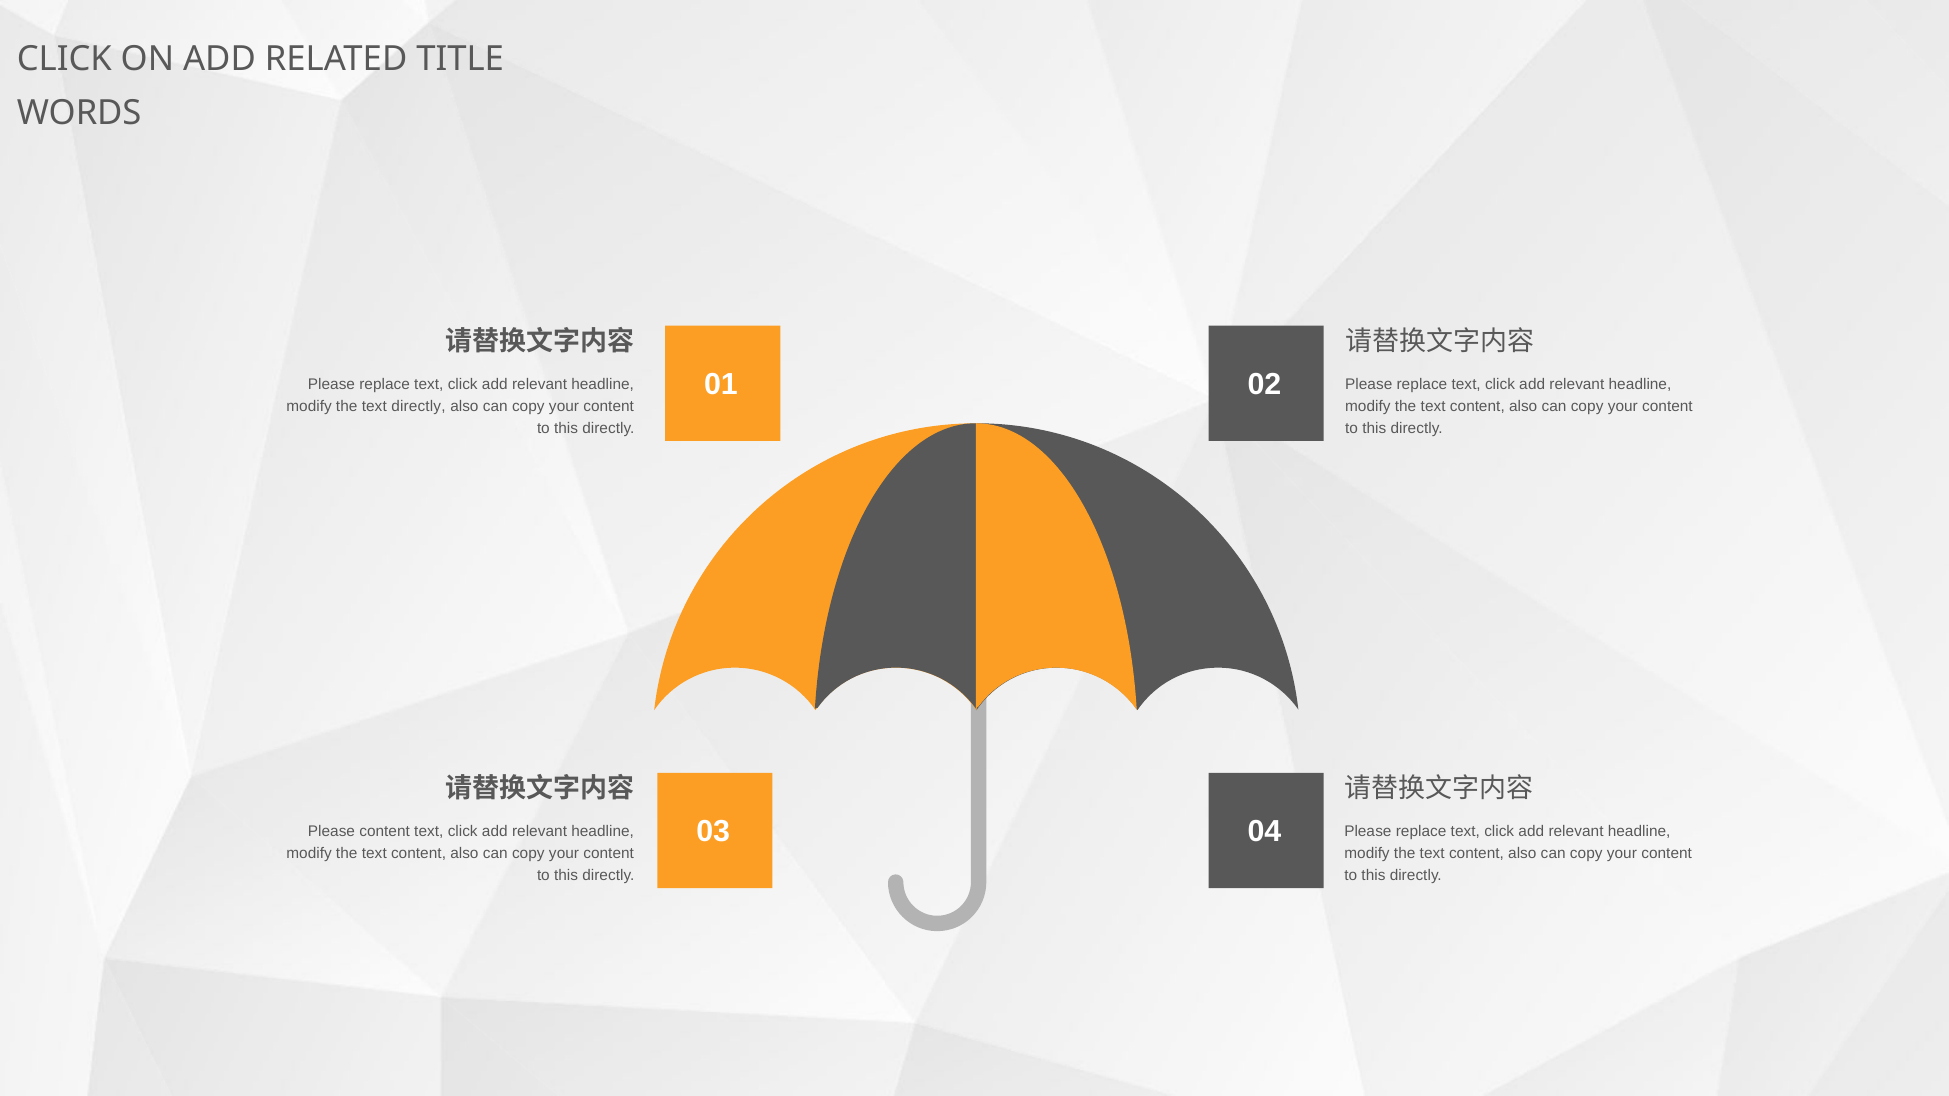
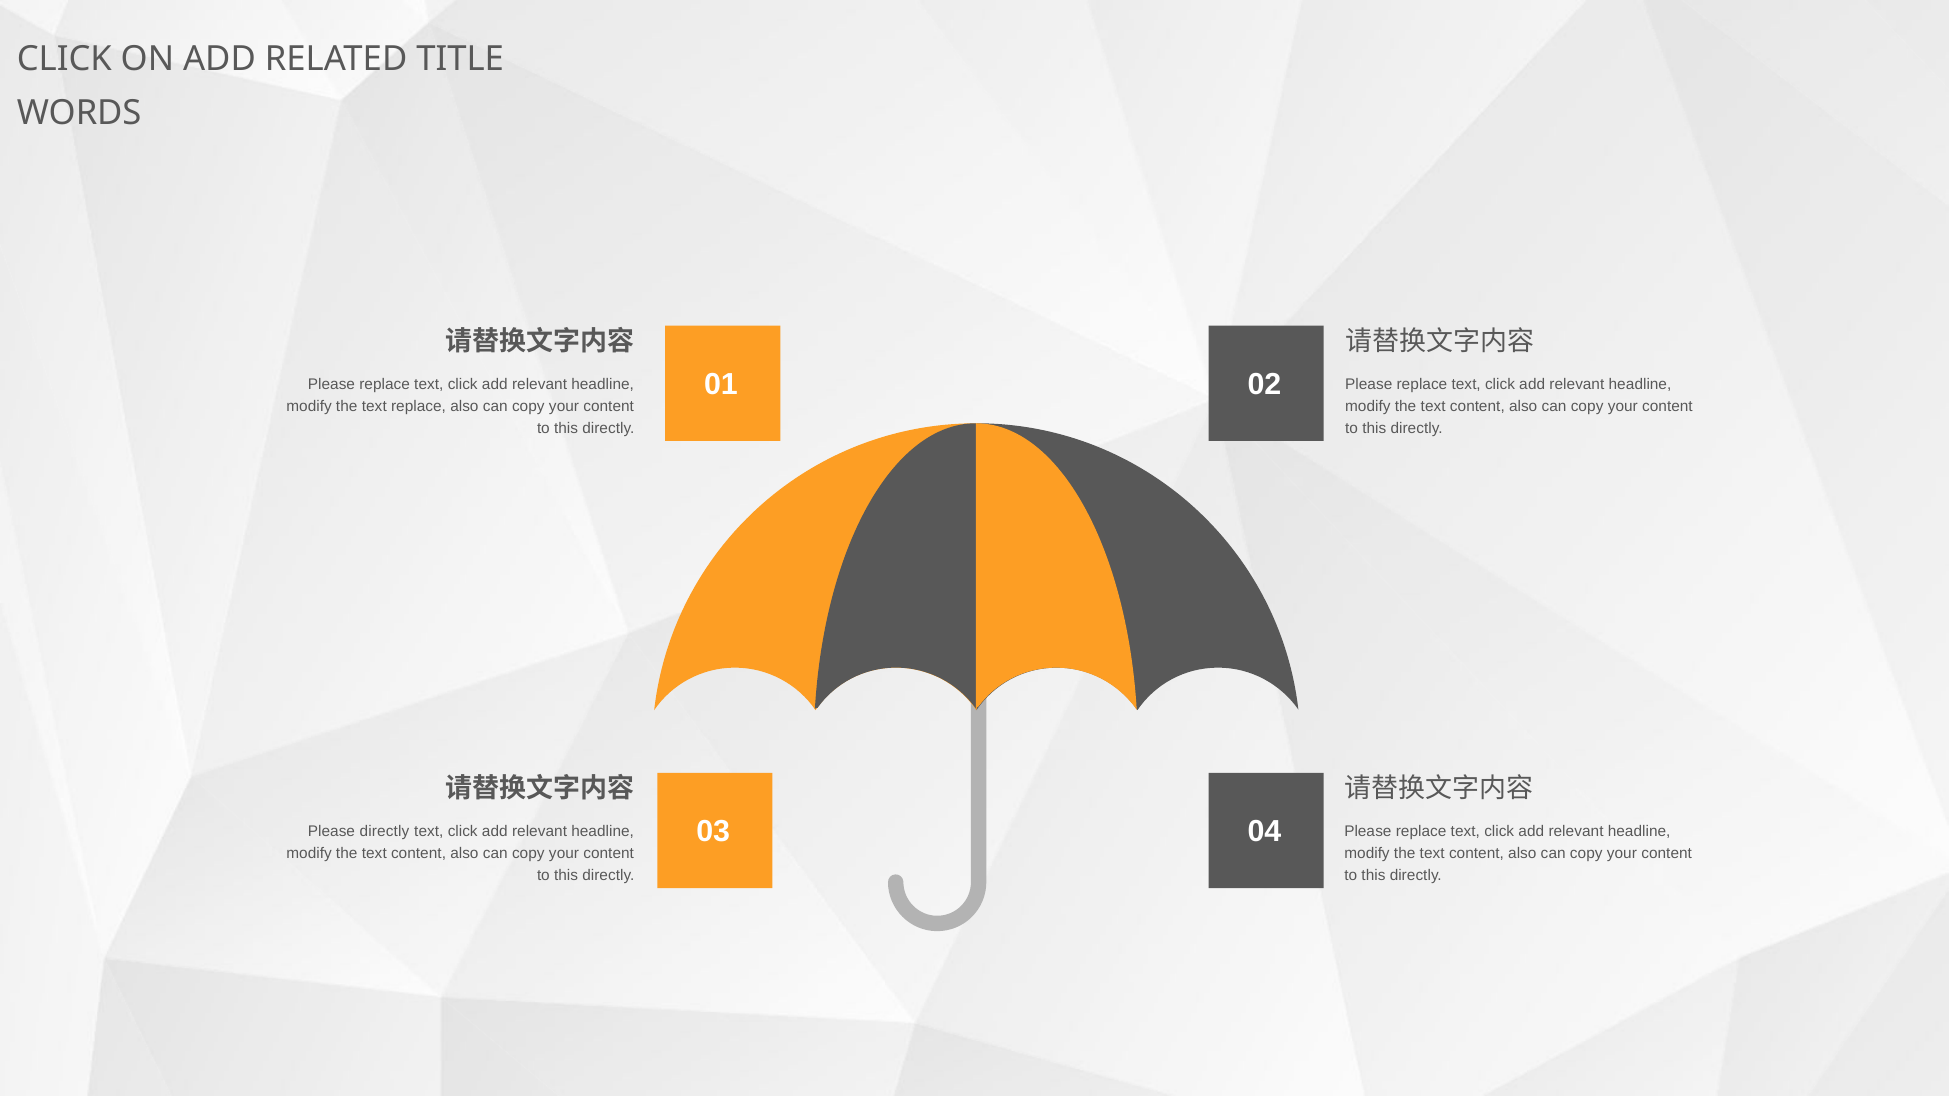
text directly: directly -> replace (419, 406)
Please content: content -> directly (385, 832)
